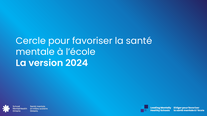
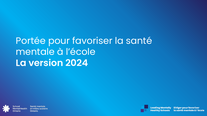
Cercle: Cercle -> Portée (31, 41)
